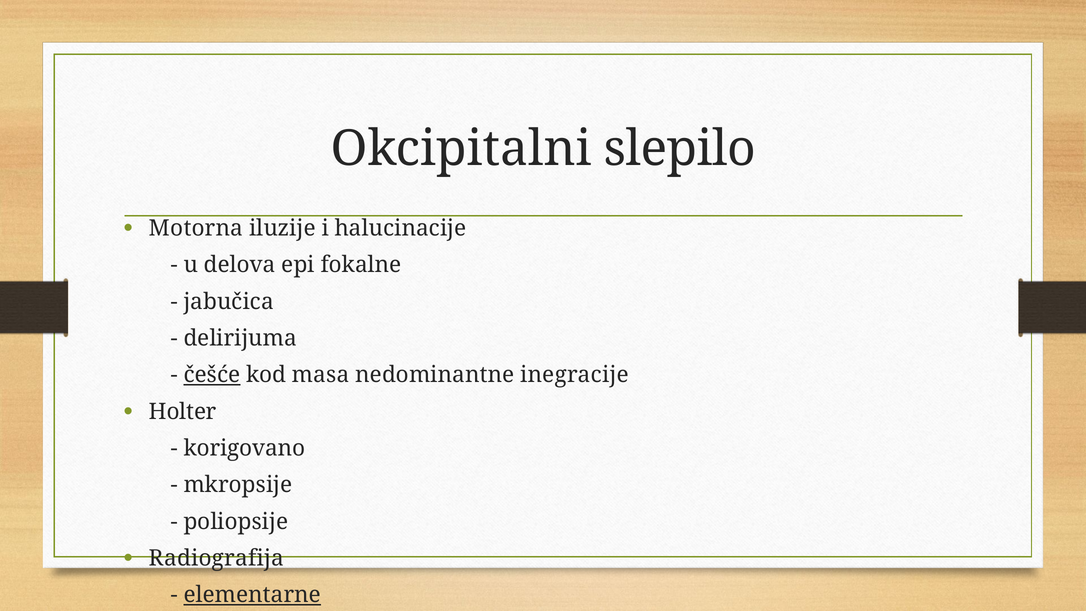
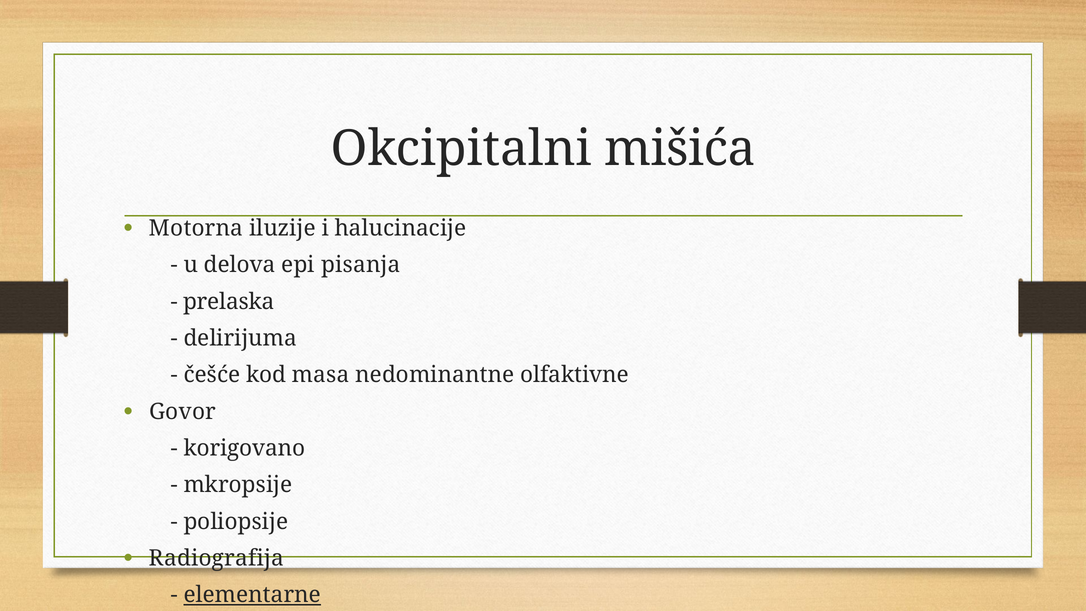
slepilo: slepilo -> mišića (680, 149)
fokalne: fokalne -> pisanja (361, 265)
jabučica: jabučica -> prelaska (229, 302)
češće underline: present -> none (212, 375)
inegracije: inegracije -> olfaktivne (575, 375)
Holter: Holter -> Govor (183, 412)
